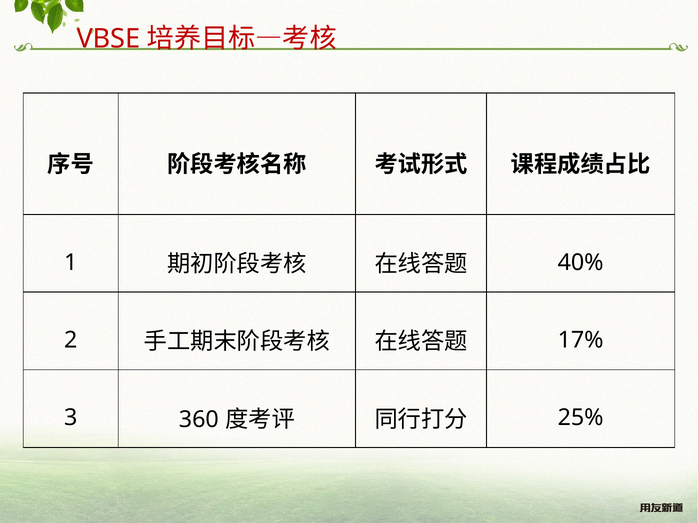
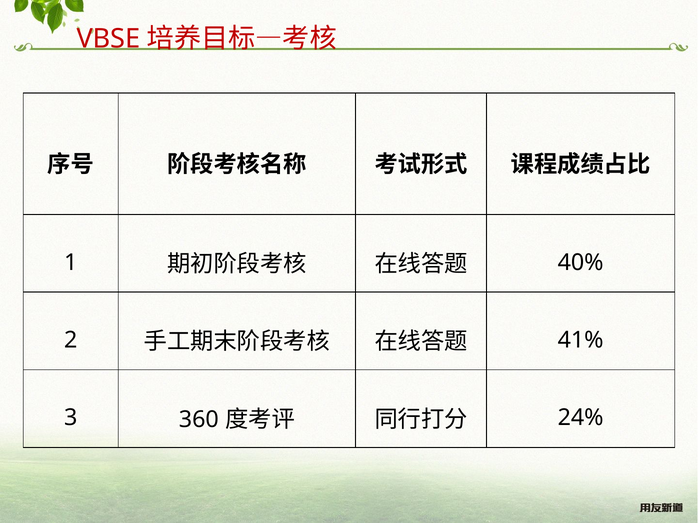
17%: 17% -> 41% (581, 340)
25%: 25% -> 24% (581, 418)
